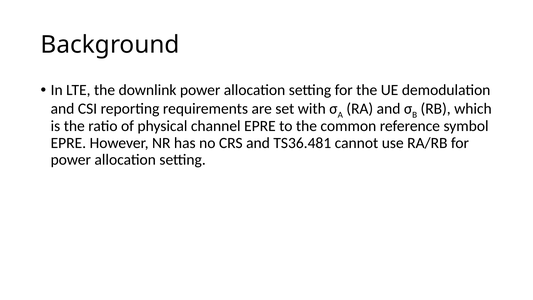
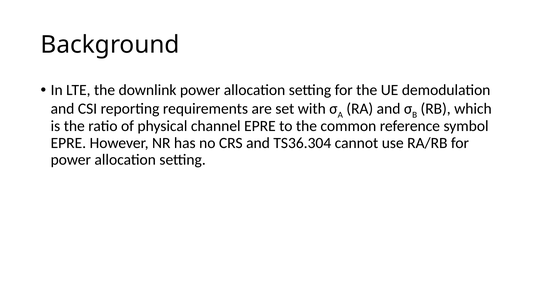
TS36.481: TS36.481 -> TS36.304 (302, 143)
